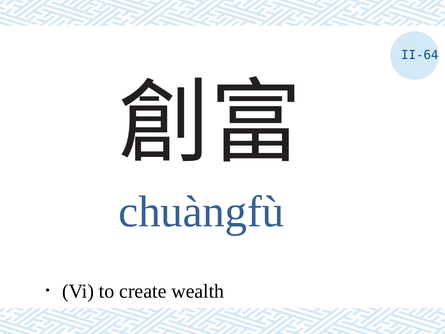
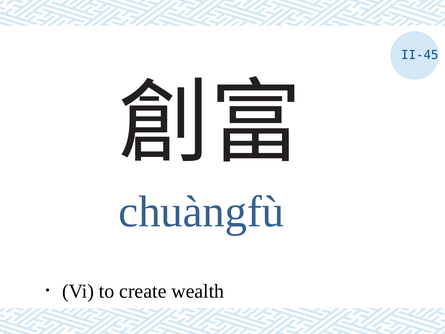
II-64: II-64 -> II-45 (420, 55)
